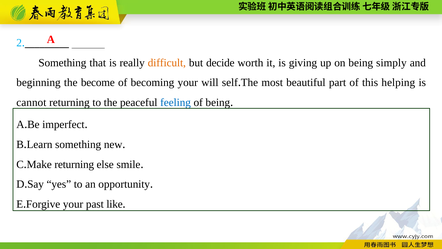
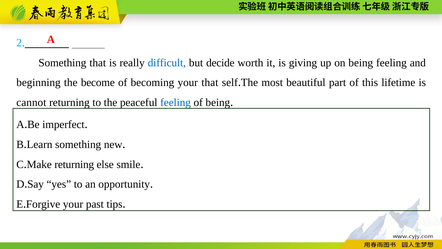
difficult colour: orange -> blue (167, 63)
being simply: simply -> feeling (391, 63)
your will: will -> that (210, 83)
helping: helping -> lifetime (398, 83)
like: like -> tips (115, 204)
